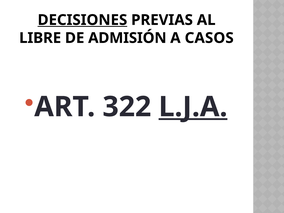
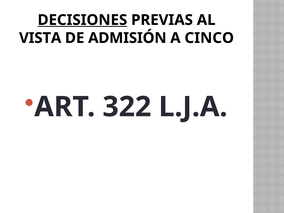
LIBRE: LIBRE -> VISTA (40, 38)
CASOS: CASOS -> CINCO (209, 38)
L.J.A underline: present -> none (193, 107)
